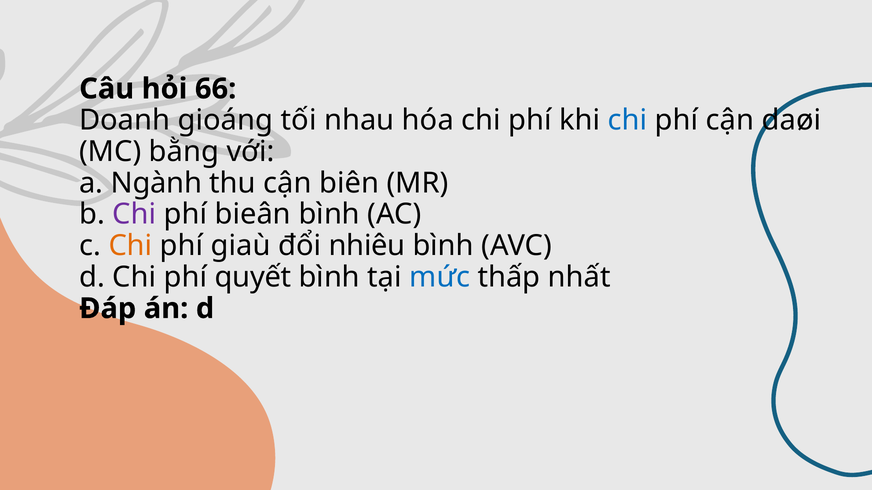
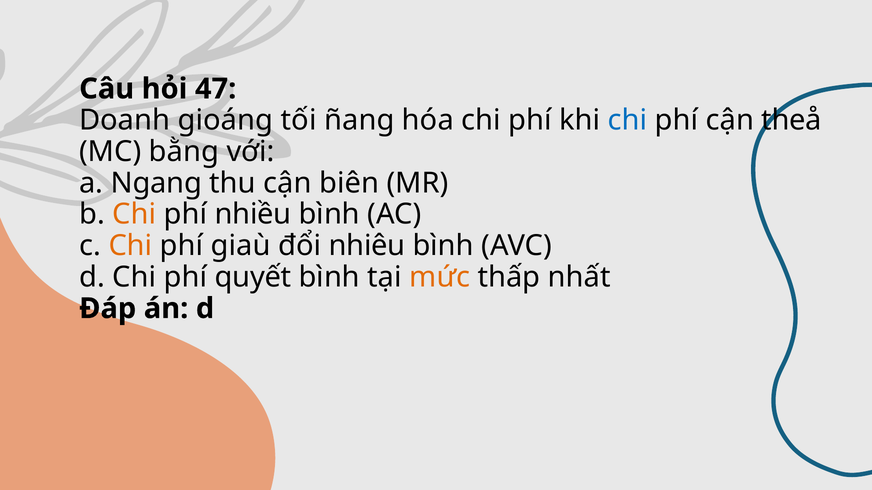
66: 66 -> 47 (216, 89)
nhau: nhau -> ñang (359, 120)
daøi: daøi -> theå (792, 120)
Ngành: Ngành -> Ngang (156, 183)
Chi colour: purple -> orange (134, 215)
bieân: bieân -> nhiều (253, 215)
mức colour: blue -> orange (440, 277)
